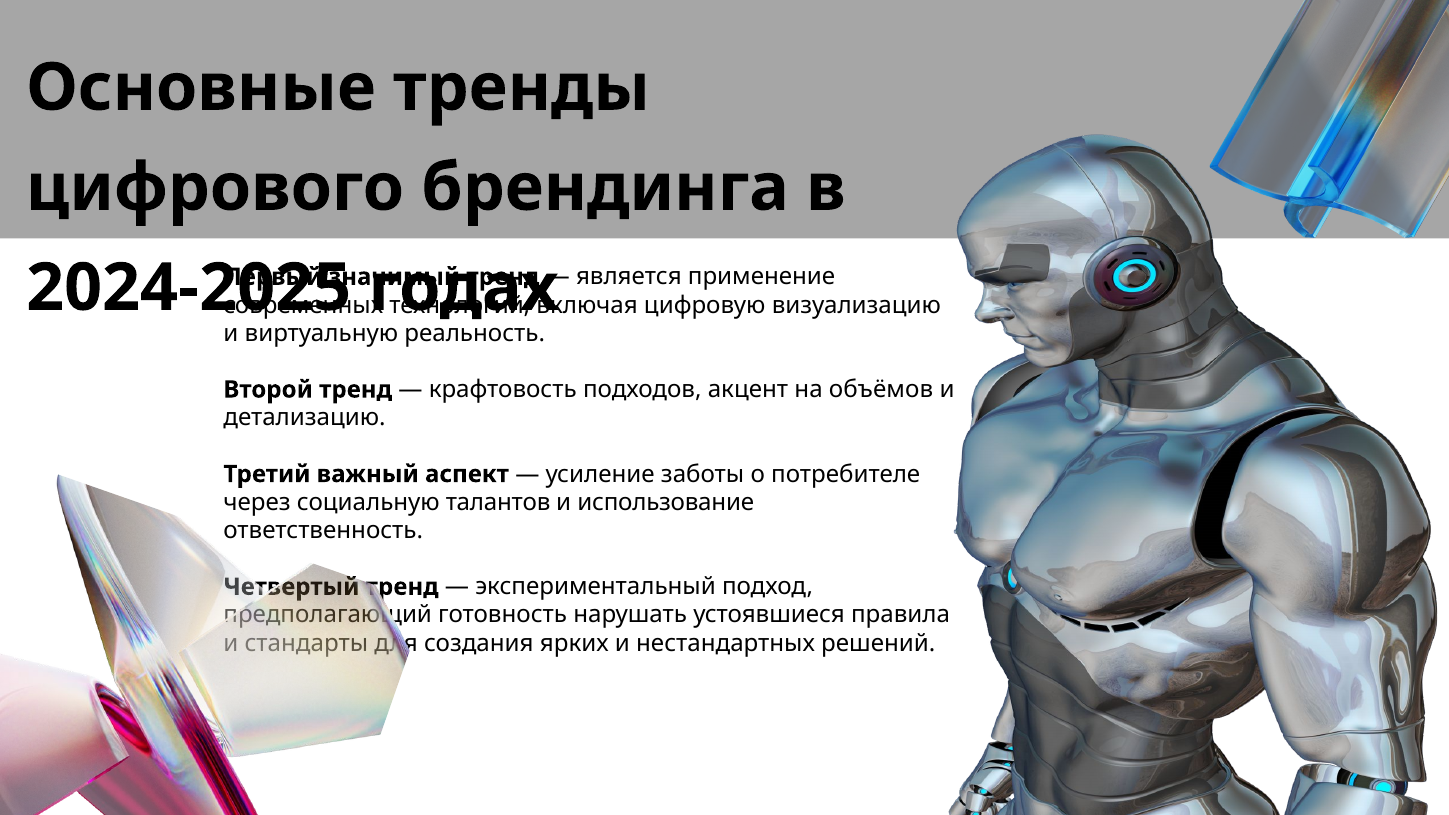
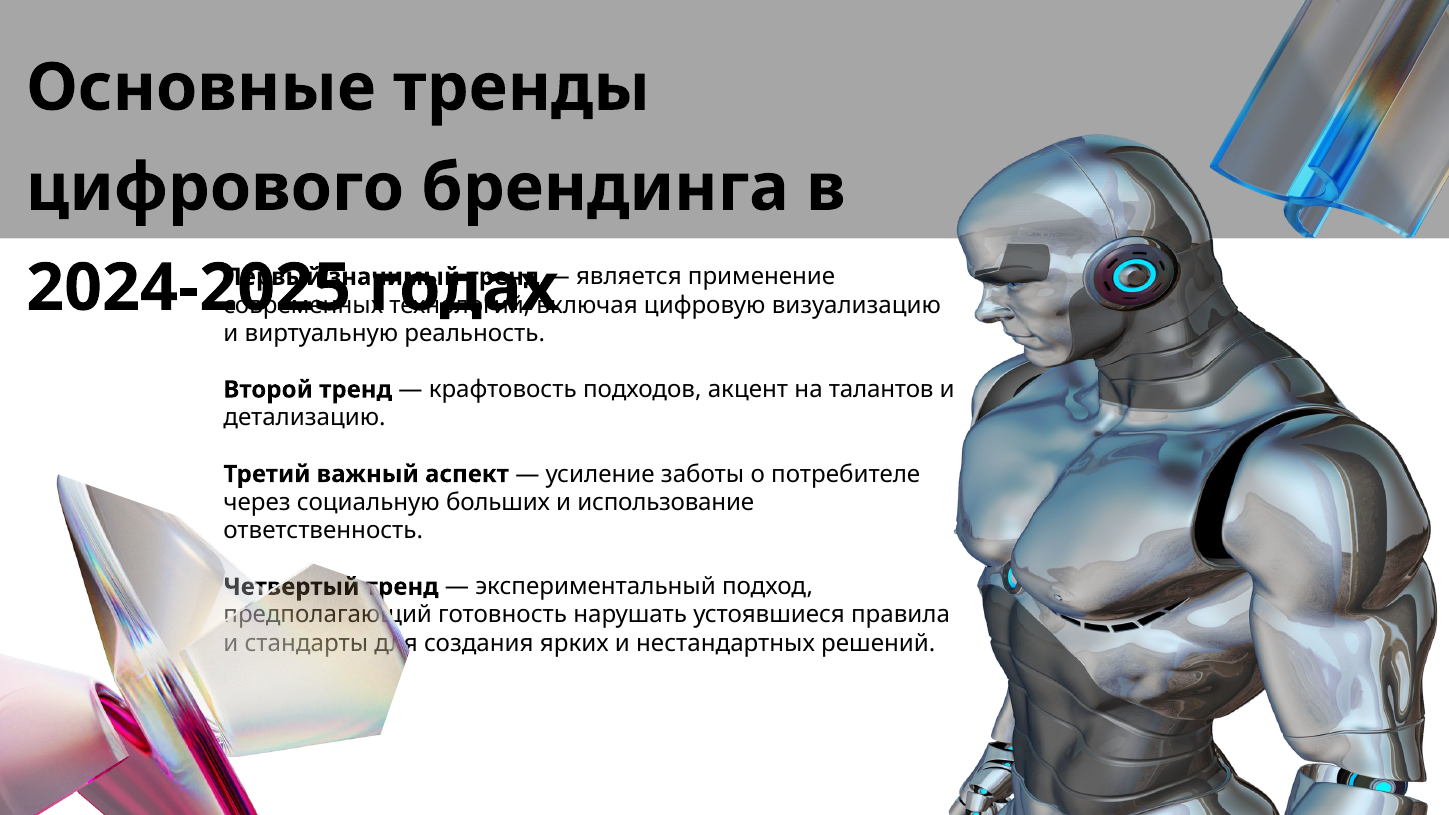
объёмов: объёмов -> талантов (881, 390)
талантов: талантов -> больших (498, 502)
